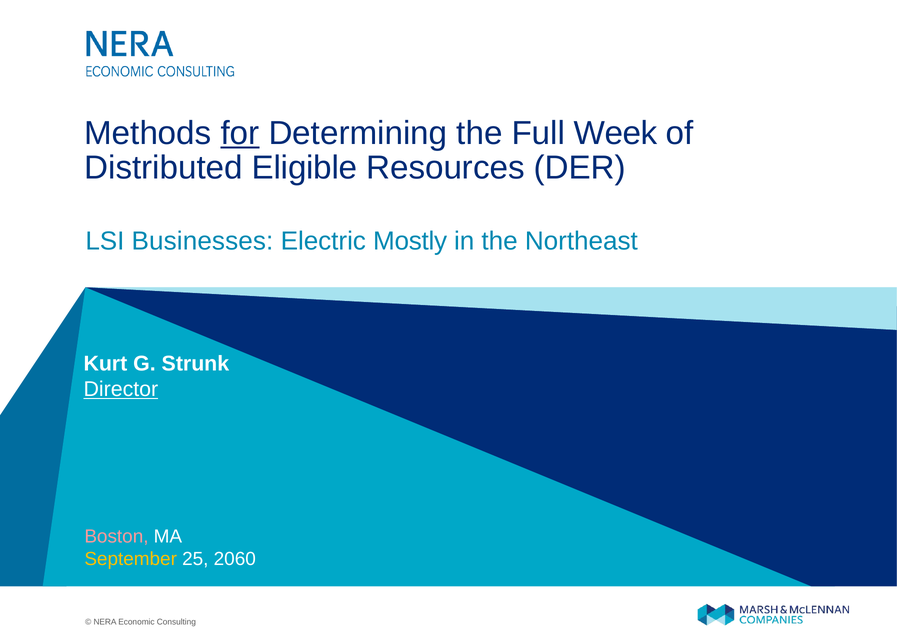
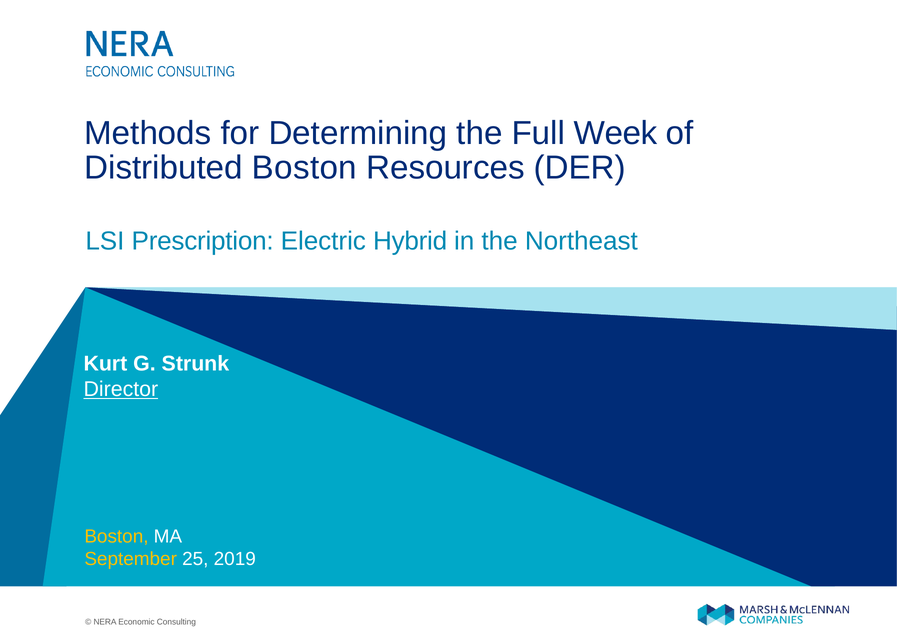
for underline: present -> none (240, 133)
Distributed Eligible: Eligible -> Boston (304, 168)
Businesses: Businesses -> Prescription (203, 241)
Mostly: Mostly -> Hybrid (410, 241)
Boston colour: pink -> yellow (116, 536)
2060: 2060 -> 2019 (235, 559)
